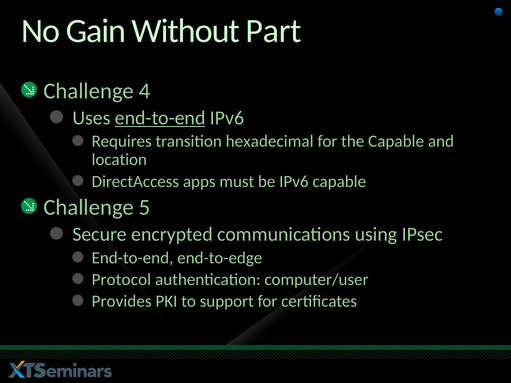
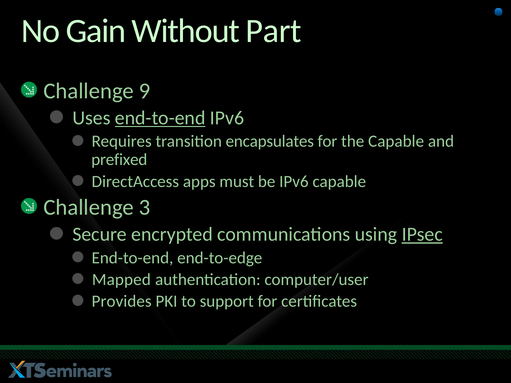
4: 4 -> 9 (145, 91)
hexadecimal: hexadecimal -> encapsulates (270, 141)
location: location -> prefixed (119, 160)
5: 5 -> 3 (145, 208)
IPsec underline: none -> present (422, 235)
Protocol: Protocol -> Mapped (121, 280)
